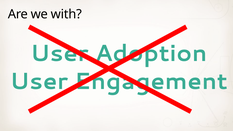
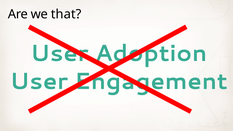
with: with -> that (66, 14)
